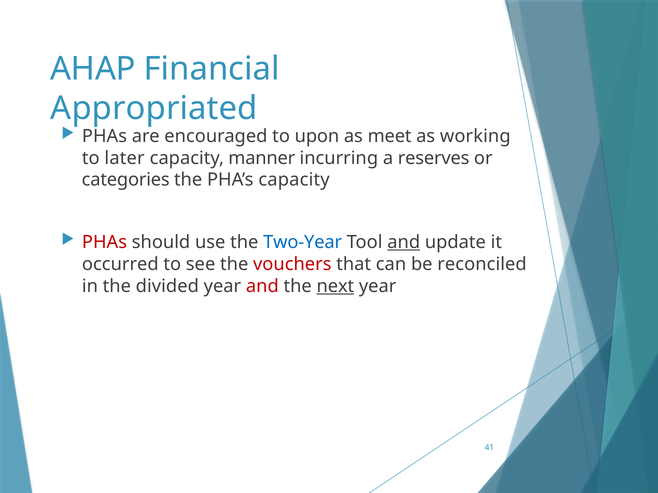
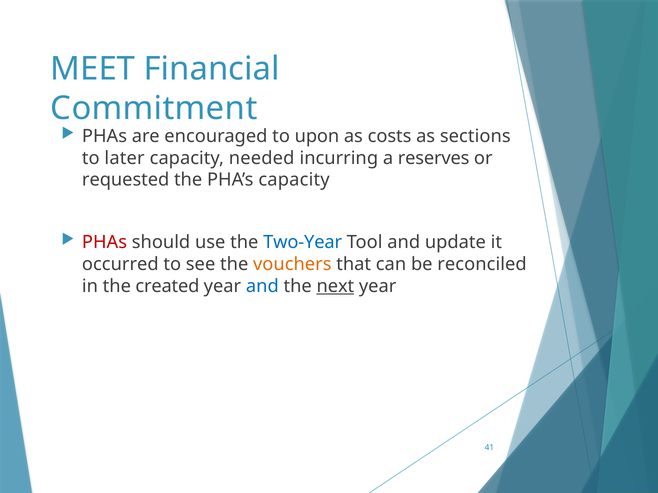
AHAP: AHAP -> MEET (93, 69)
Appropriated: Appropriated -> Commitment (154, 109)
meet: meet -> costs (390, 136)
working: working -> sections (475, 136)
manner: manner -> needed (262, 158)
categories: categories -> requested (126, 180)
and underline: present -> none (404, 242)
vouchers colour: red -> orange (292, 264)
divided: divided -> created (167, 286)
and colour: red -> blue (262, 286)
